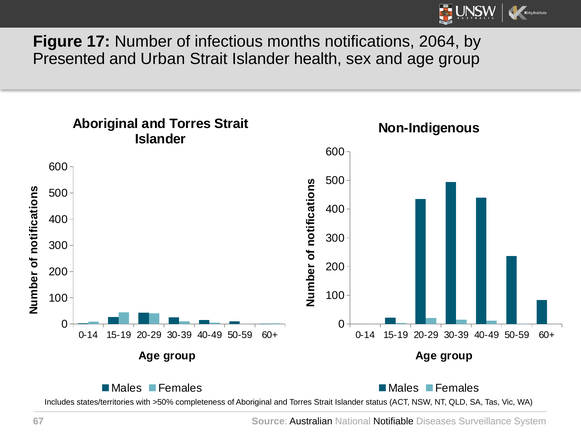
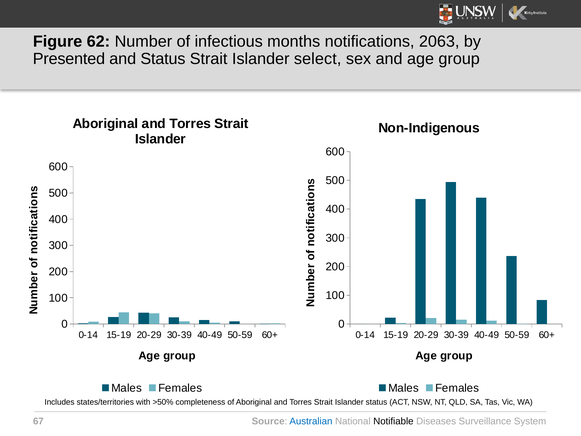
17: 17 -> 62 (98, 41)
2064: 2064 -> 2063 (439, 41)
and Urban: Urban -> Status (163, 59)
health: health -> select (318, 59)
Australian colour: black -> blue (311, 421)
